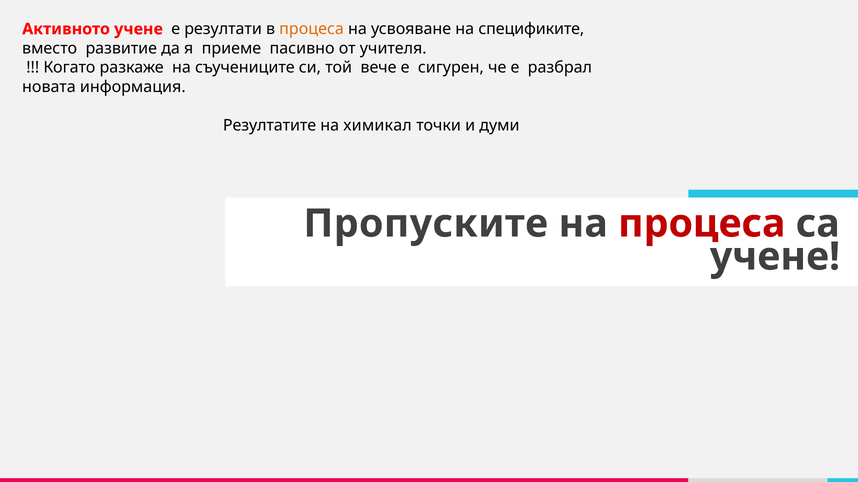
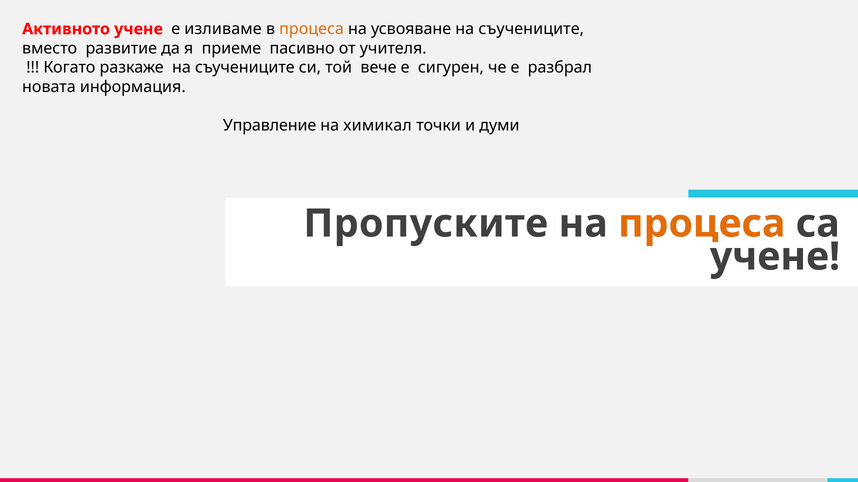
резултати: резултати -> изливаме (223, 29)
усвояване на спецификите: спецификите -> съучениците (531, 29)
Резултатите: Резултатите -> Управление (270, 126)
процеса colour: red -> orange (702, 224)
